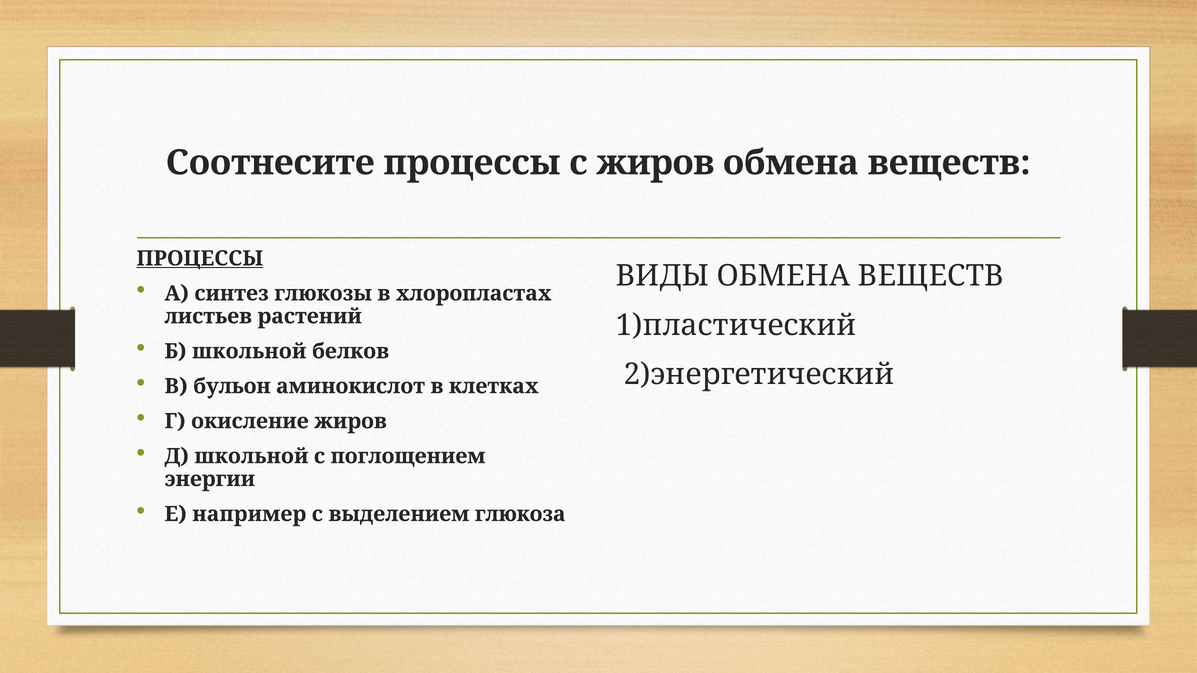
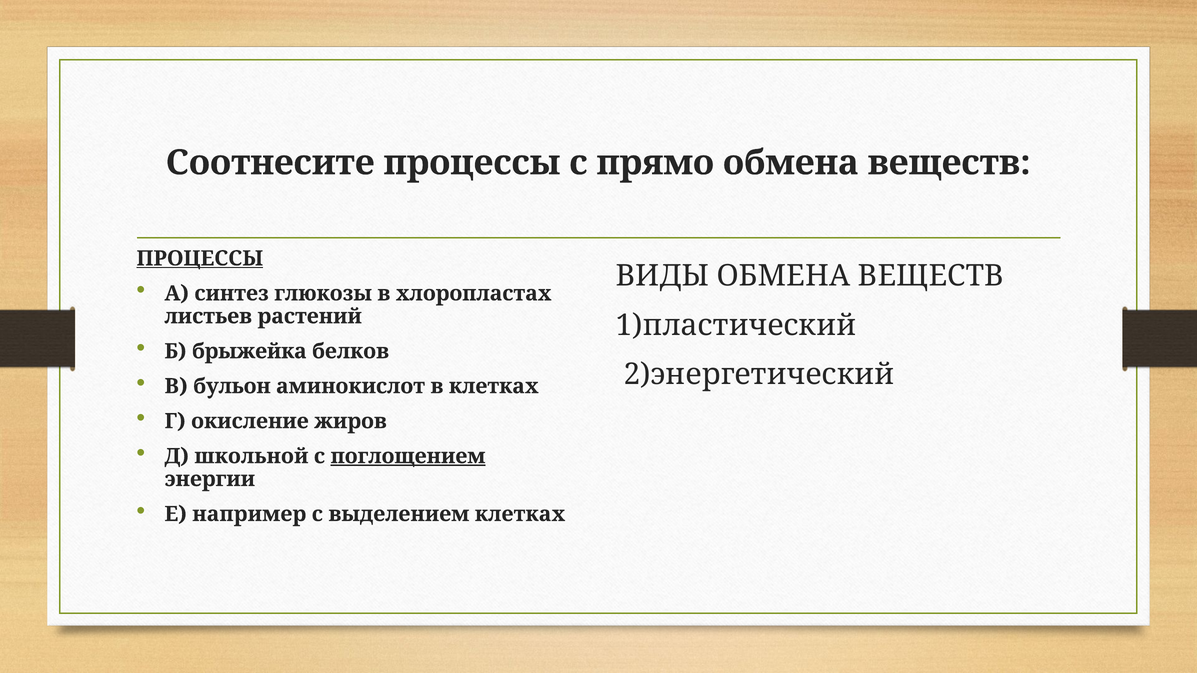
с жиров: жиров -> прямо (655, 163)
Б школьной: школьной -> брыжейка (249, 351)
поглощением underline: none -> present (408, 456)
выделением глюкоза: глюкоза -> клетках (520, 514)
